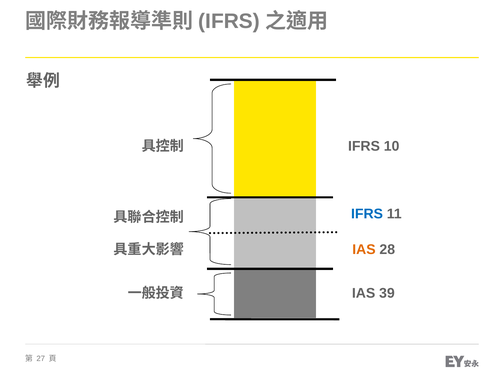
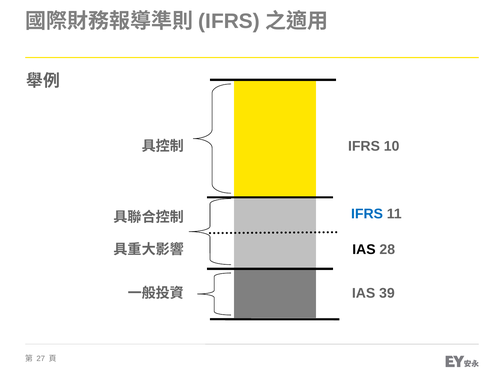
IAS colour: orange -> black (364, 249)
